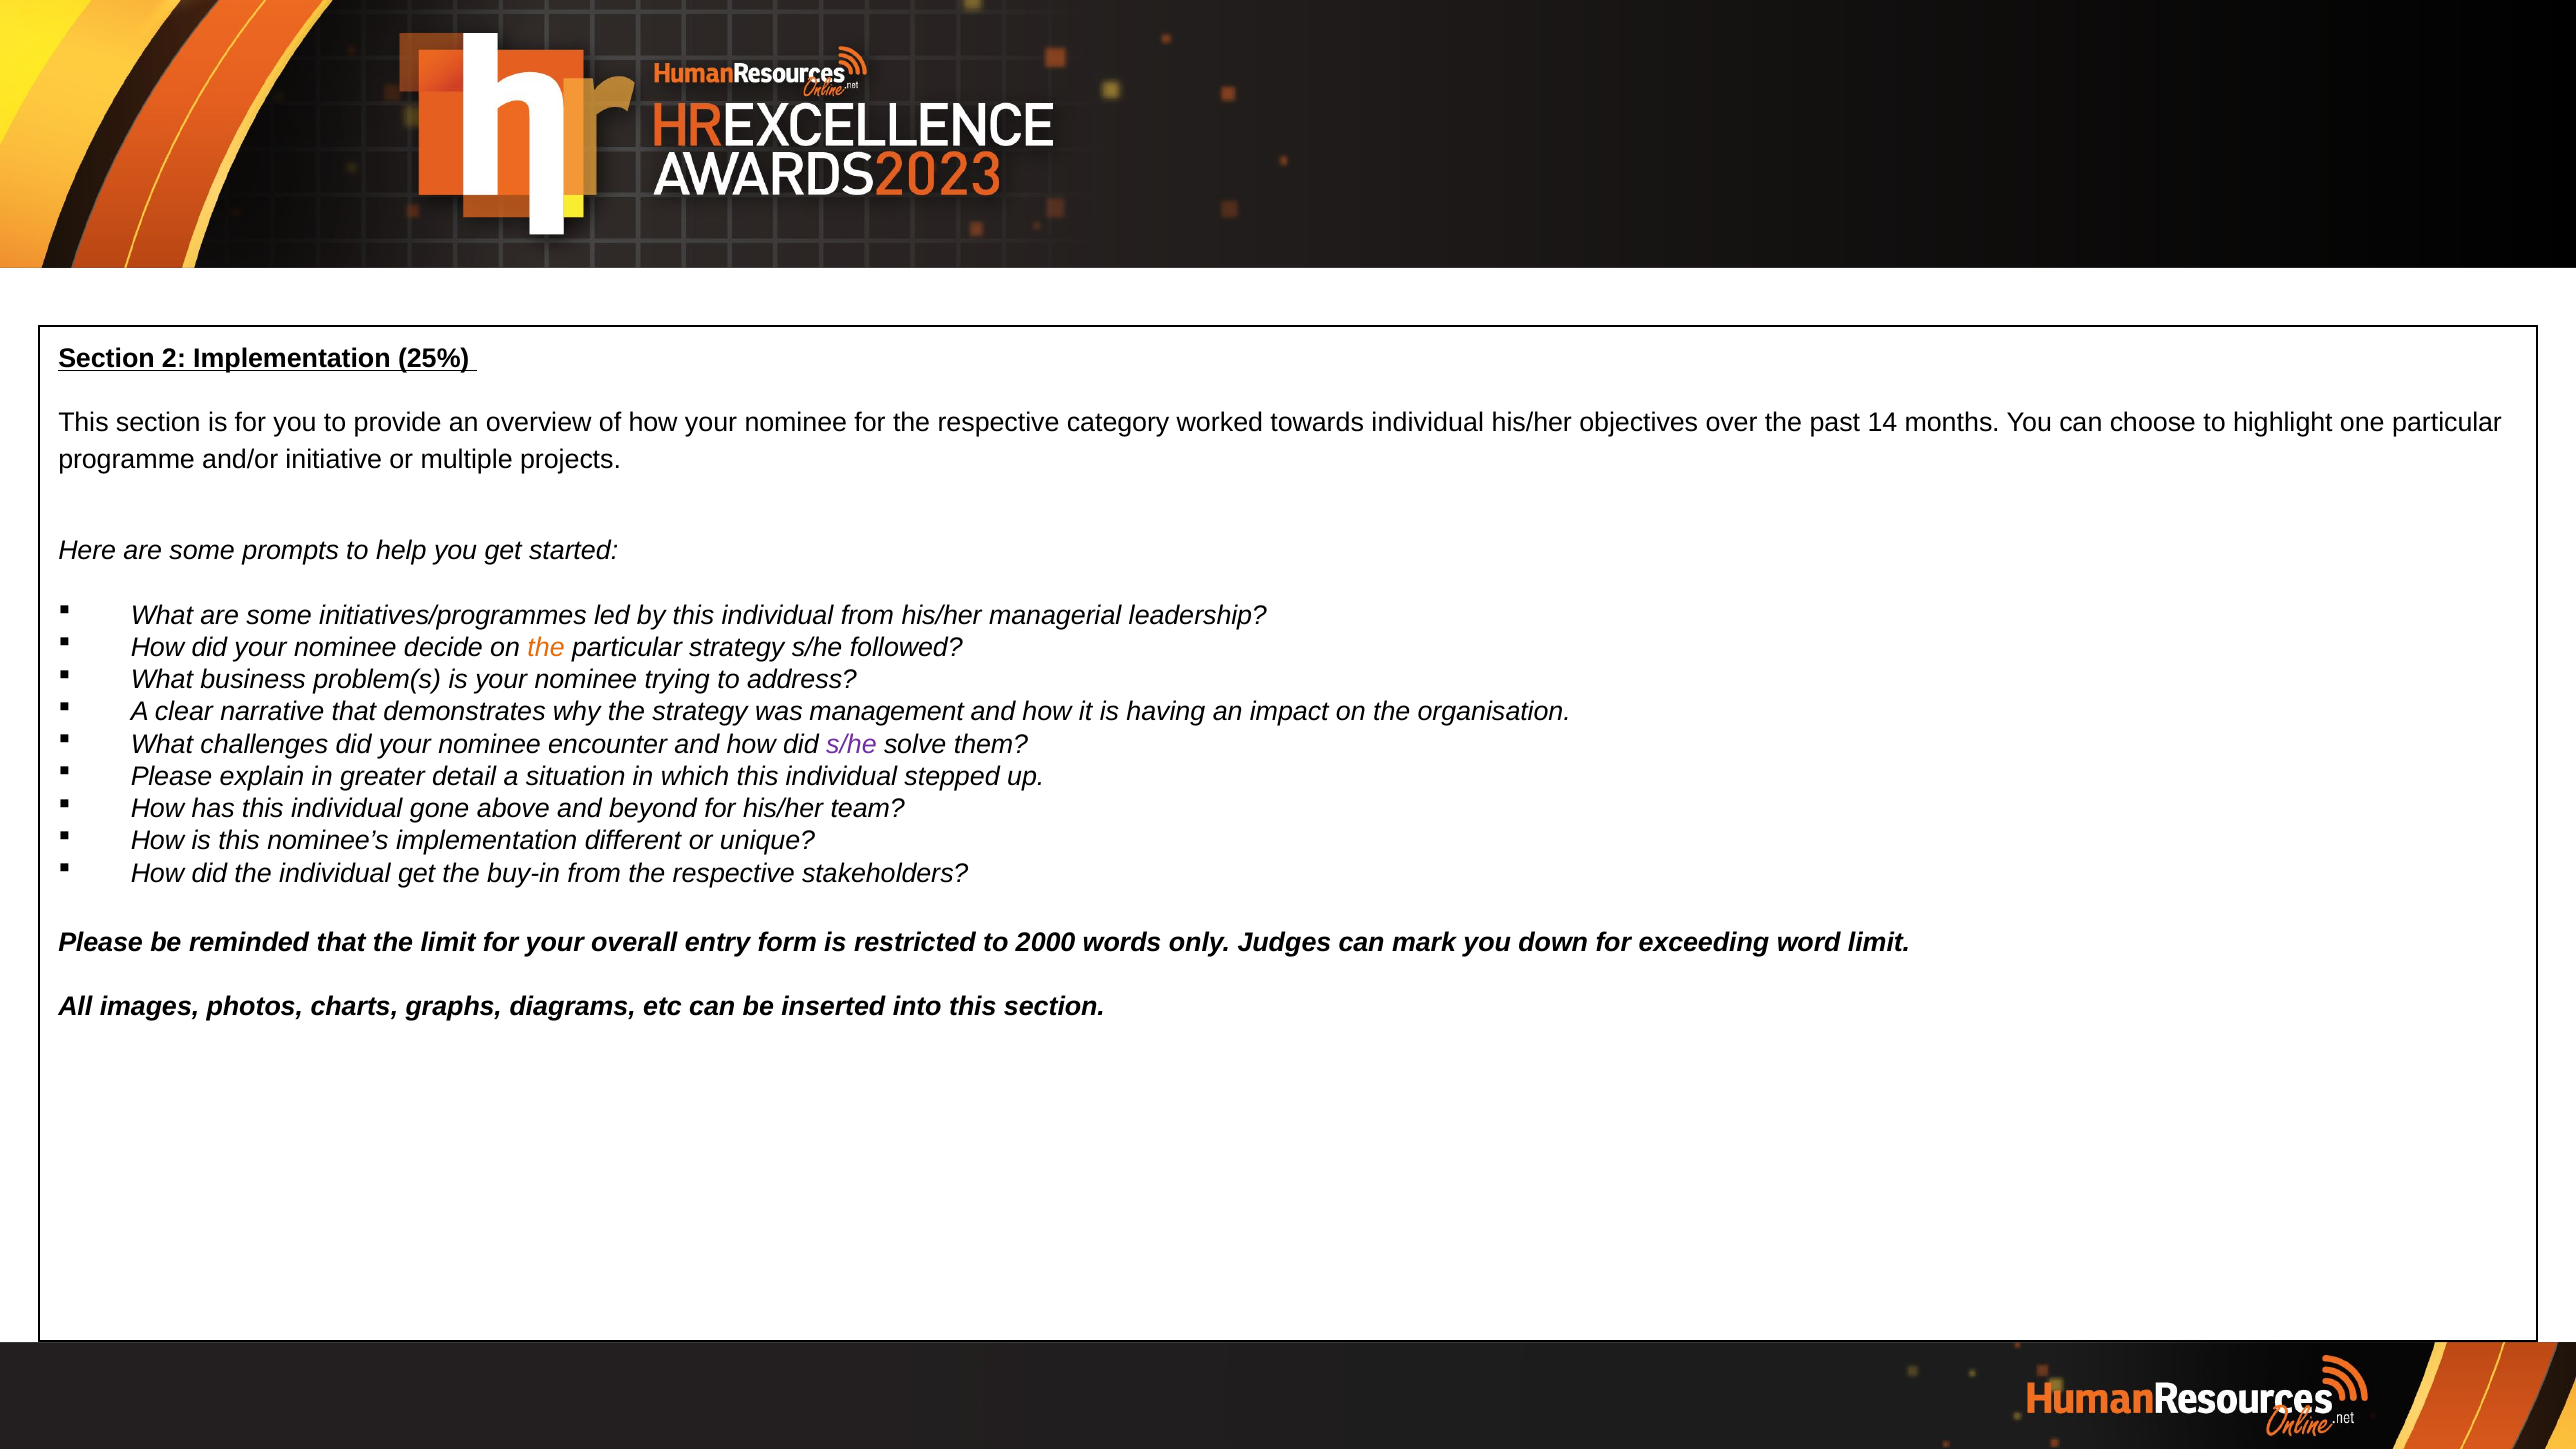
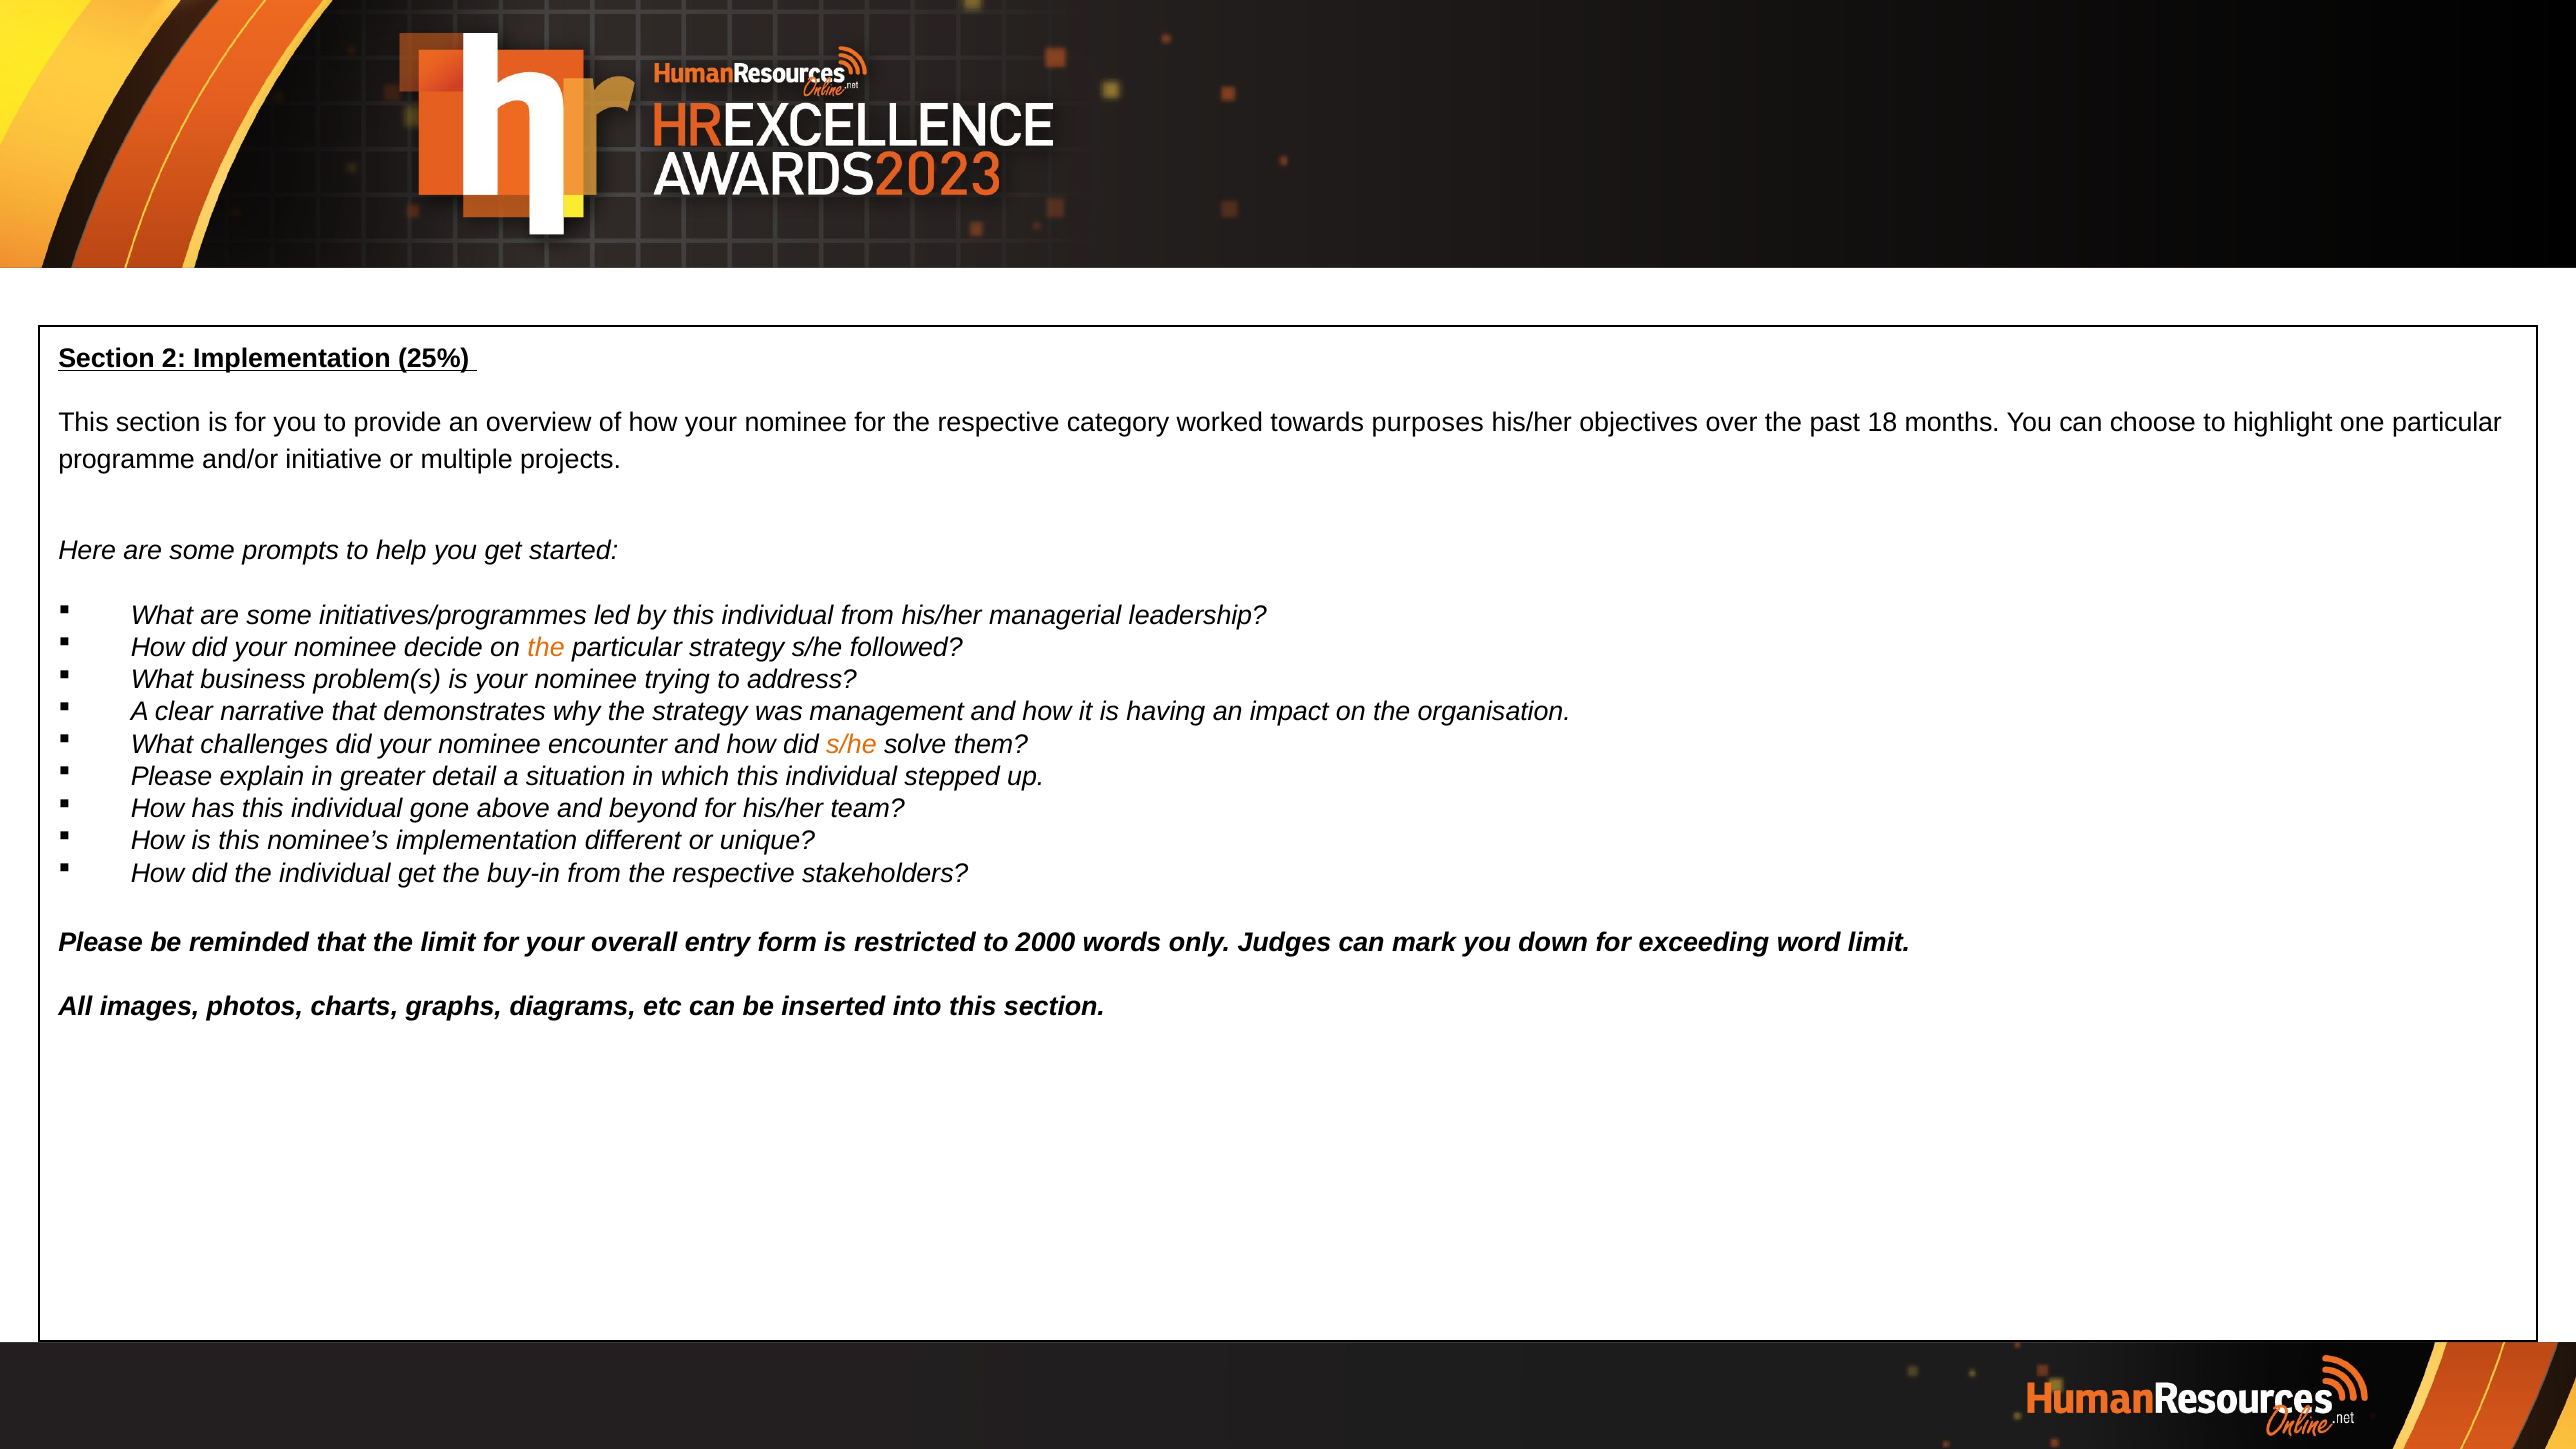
towards individual: individual -> purposes (1428, 422)
14: 14 -> 18 (1882, 422)
s/he colour: purple -> orange (851, 744)
